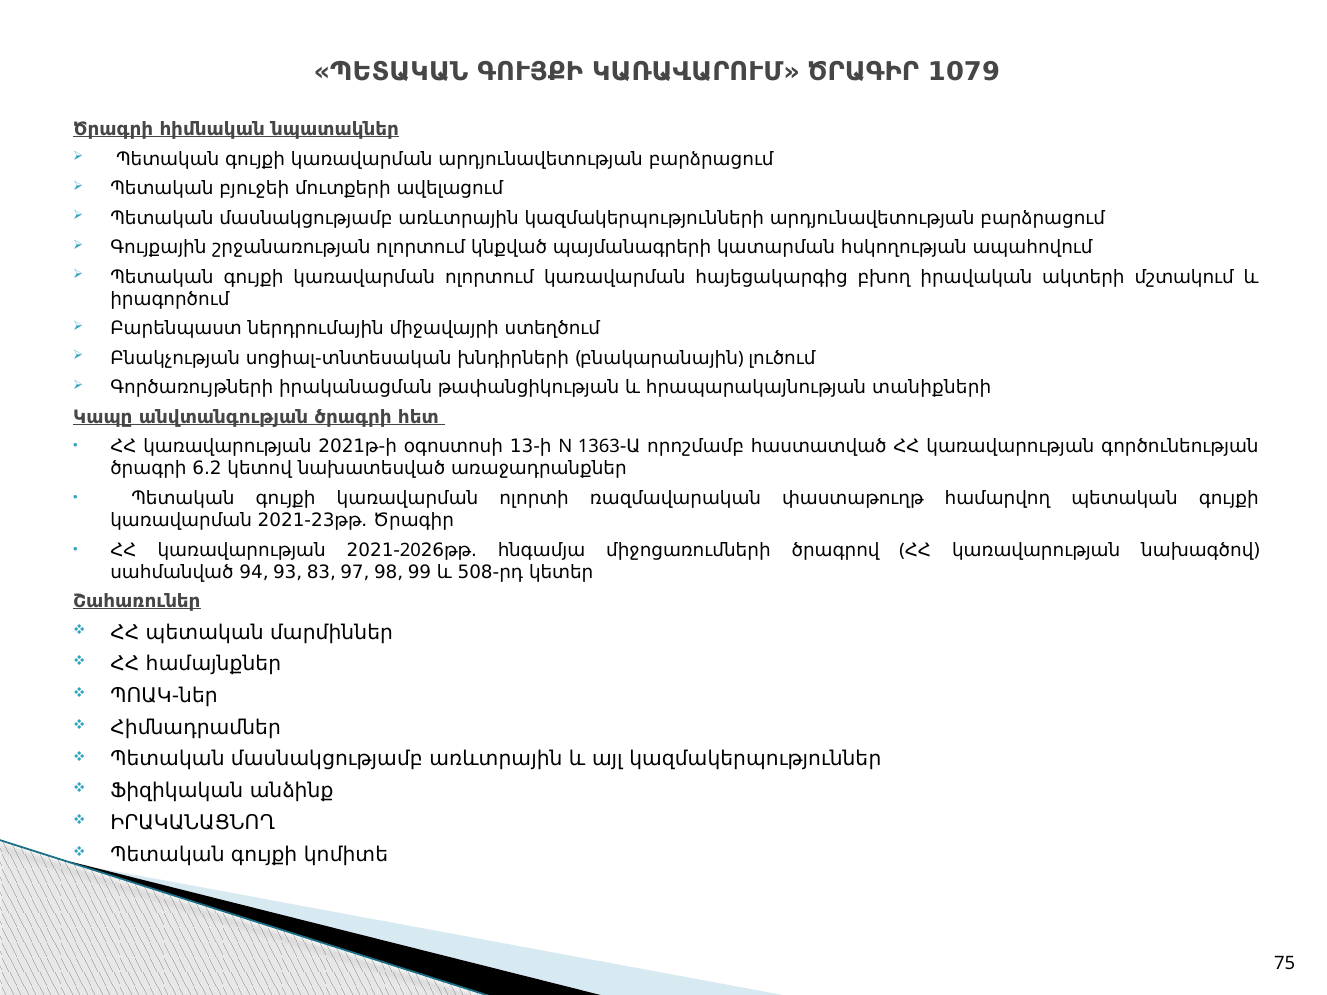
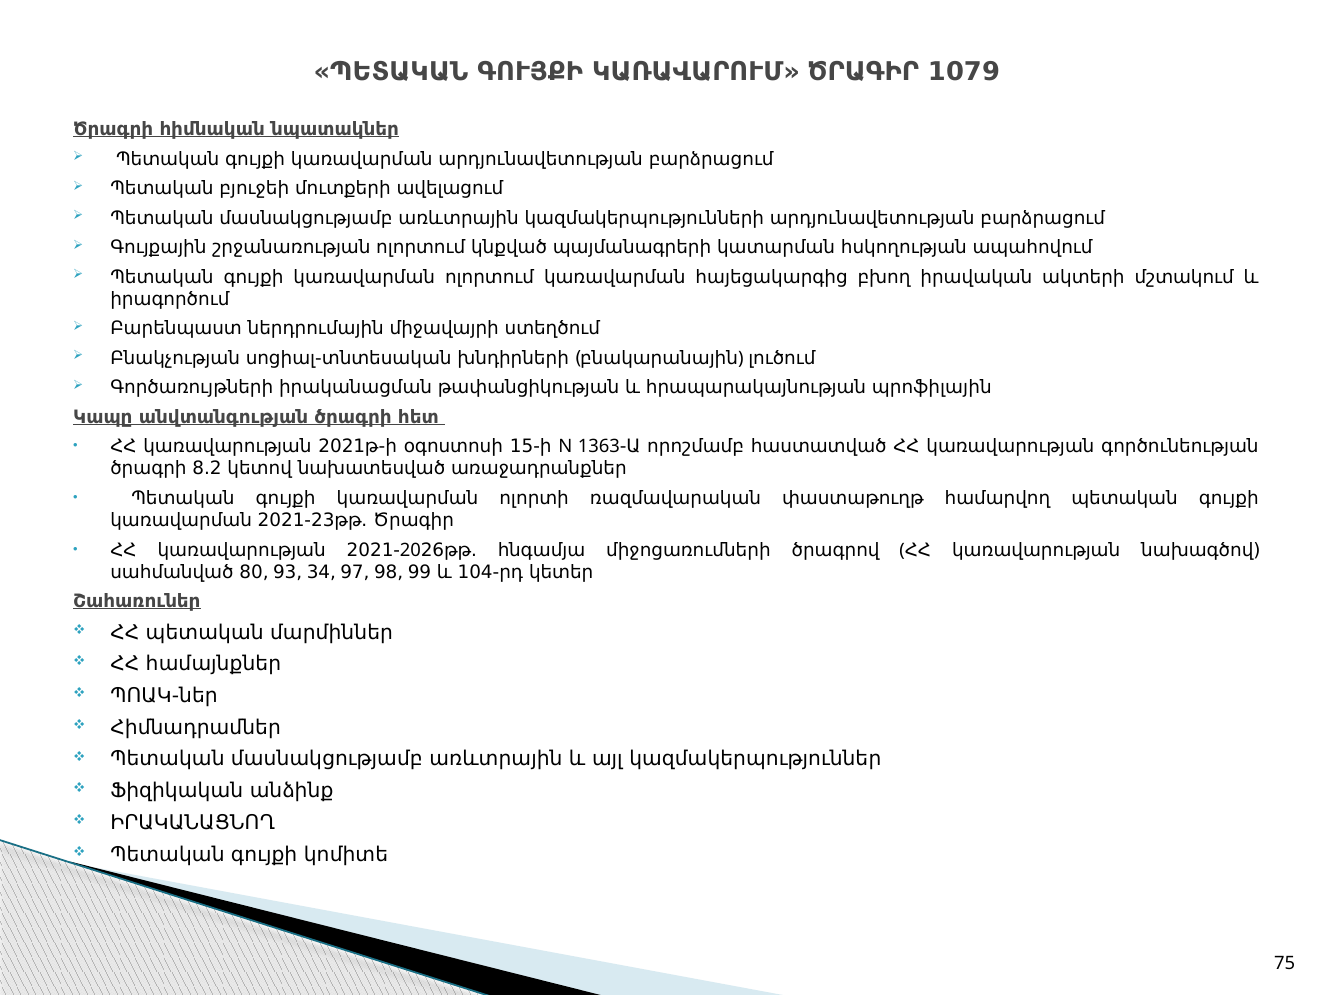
տանիքների: տանիքների -> պրոֆիլային (932, 388)
13-ի: 13-ի -> 15-ի (531, 447)
6.2: 6.2 -> 8.2 (207, 469)
94: 94 -> 80 (254, 572)
83: 83 -> 34 (321, 572)
508-րդ: 508-րդ -> 104-րդ (490, 572)
